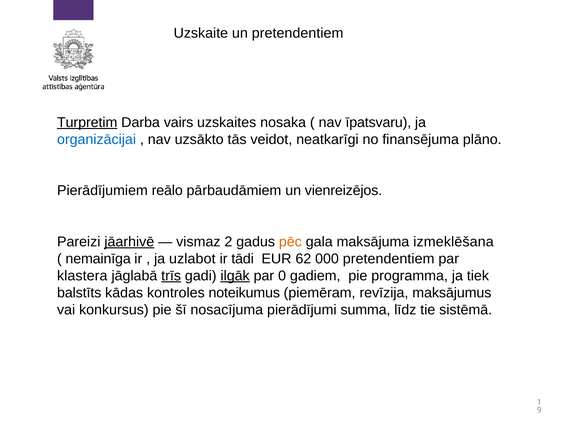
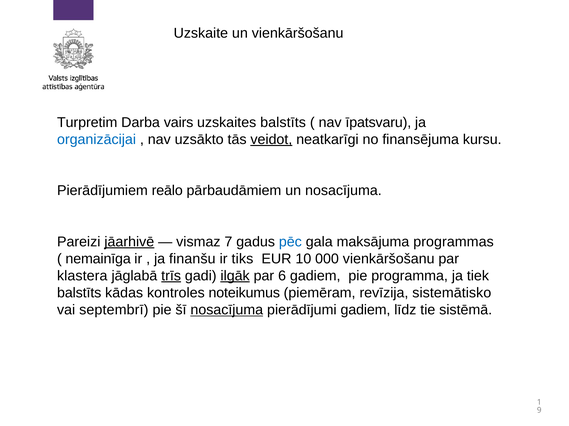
un pretendentiem: pretendentiem -> vienkāršošanu (298, 33)
Turpretim underline: present -> none (87, 123)
uzskaites nosaka: nosaka -> balstīts (283, 123)
veidot underline: none -> present (271, 140)
plāno: plāno -> kursu (482, 140)
un vienreizējos: vienreizējos -> nosacījuma (343, 191)
2: 2 -> 7 (228, 242)
pēc colour: orange -> blue (290, 242)
izmeklēšana: izmeklēšana -> programmas (454, 242)
uzlabot: uzlabot -> finanšu (192, 259)
tādi: tādi -> tiks (242, 259)
62: 62 -> 10 (303, 259)
000 pretendentiem: pretendentiem -> vienkāršošanu (389, 259)
0: 0 -> 6 (282, 276)
maksājumus: maksājumus -> sistemātisko (452, 293)
konkursus: konkursus -> septembrī (114, 310)
nosacījuma underline: none -> present (227, 310)
pierādījumi summa: summa -> gadiem (365, 310)
